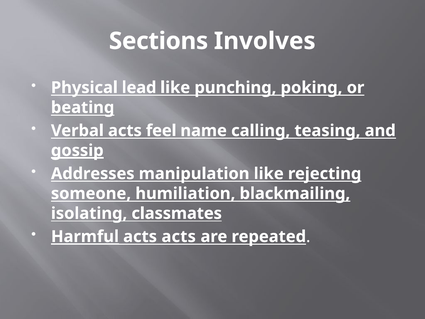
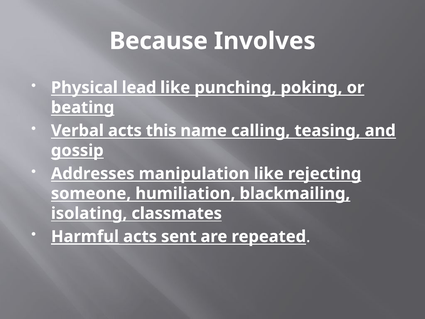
Sections: Sections -> Because (159, 41)
feel: feel -> this (161, 131)
gossip underline: present -> none (77, 150)
acts acts: acts -> sent (179, 236)
